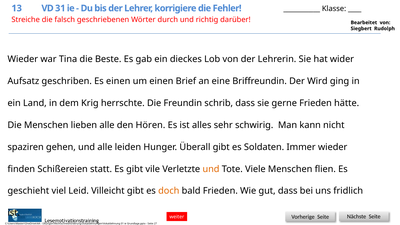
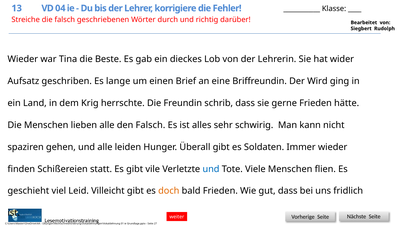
31: 31 -> 04 (60, 8)
Es einen: einen -> lange (118, 81)
den Hören: Hören -> Falsch (150, 125)
und colour: orange -> blue (211, 169)
